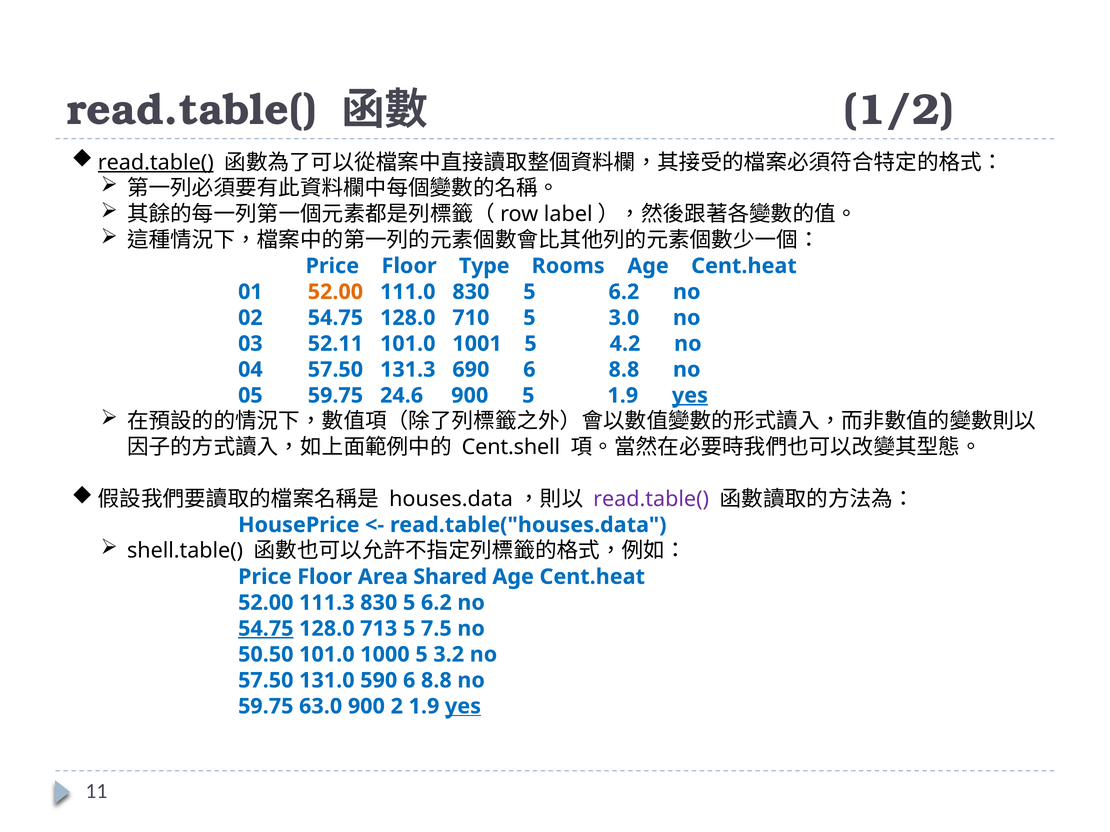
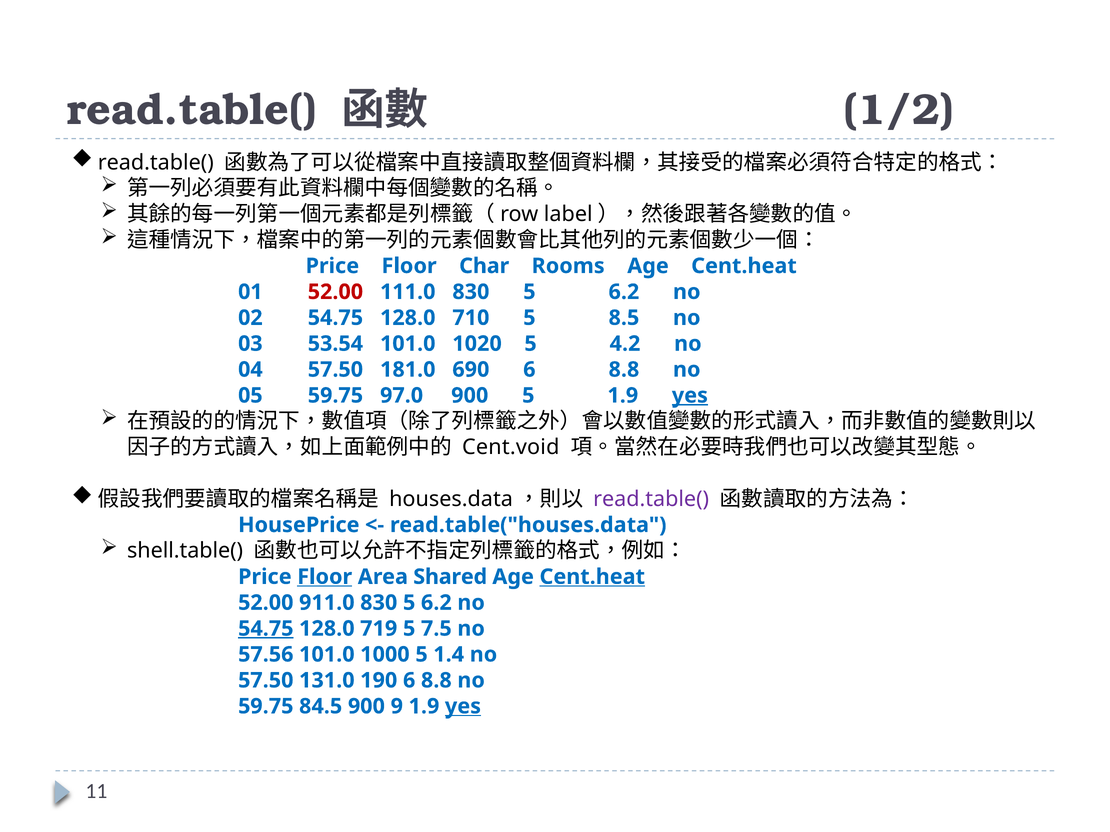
read.table( underline: present -> none (156, 162)
Type: Type -> Char (484, 266)
52.00 colour: orange -> red (335, 292)
3.0: 3.0 -> 8.5 (624, 318)
52.11: 52.11 -> 53.54 (335, 344)
1001: 1001 -> 1020 (477, 344)
131.3: 131.3 -> 181.0 (408, 370)
24.6: 24.6 -> 97.0 (402, 396)
Cent.shell: Cent.shell -> Cent.void (511, 448)
Floor underline: none -> present (325, 577)
Cent.heat underline: none -> present (592, 577)
111.3: 111.3 -> 911.0 (327, 603)
713: 713 -> 719 (379, 629)
50.50: 50.50 -> 57.56 (266, 655)
3.2: 3.2 -> 1.4 (449, 655)
590: 590 -> 190 (379, 681)
63.0: 63.0 -> 84.5 (321, 707)
2: 2 -> 9 (397, 707)
